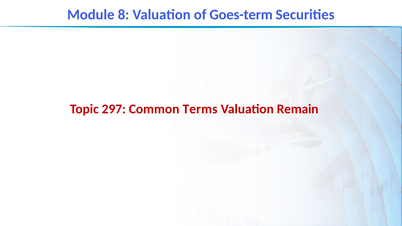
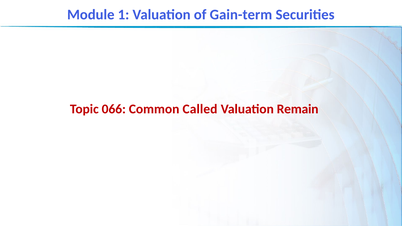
8: 8 -> 1 (124, 15)
Goes-term: Goes-term -> Gain-term (241, 15)
297: 297 -> 066 (114, 109)
Terms: Terms -> Called (200, 109)
